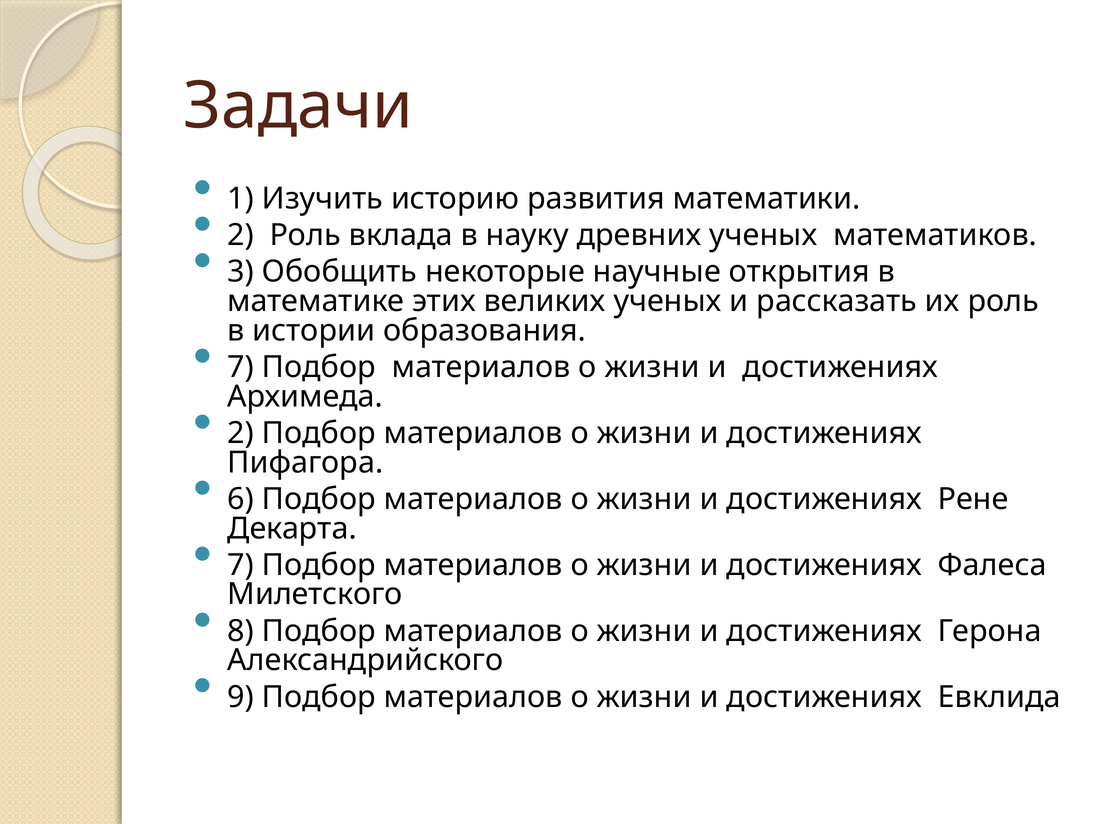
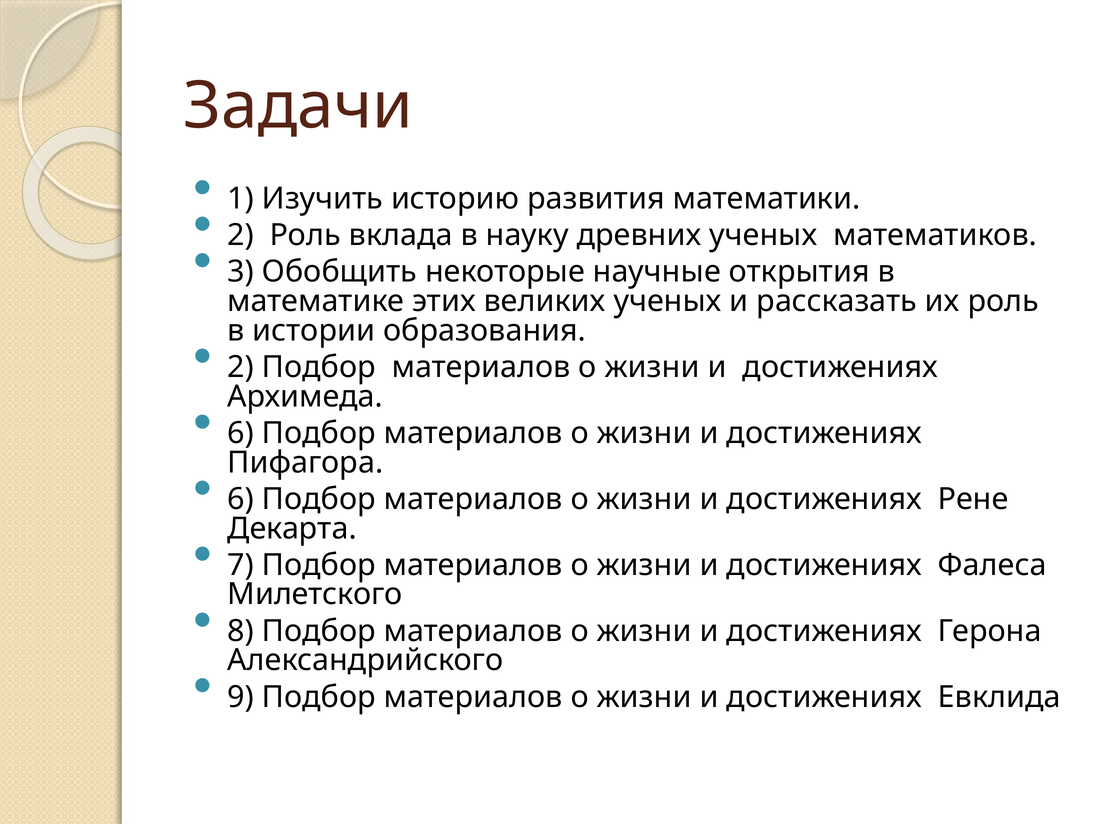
7: 7 -> 2 (241, 367)
2: 2 -> 6 (241, 433)
